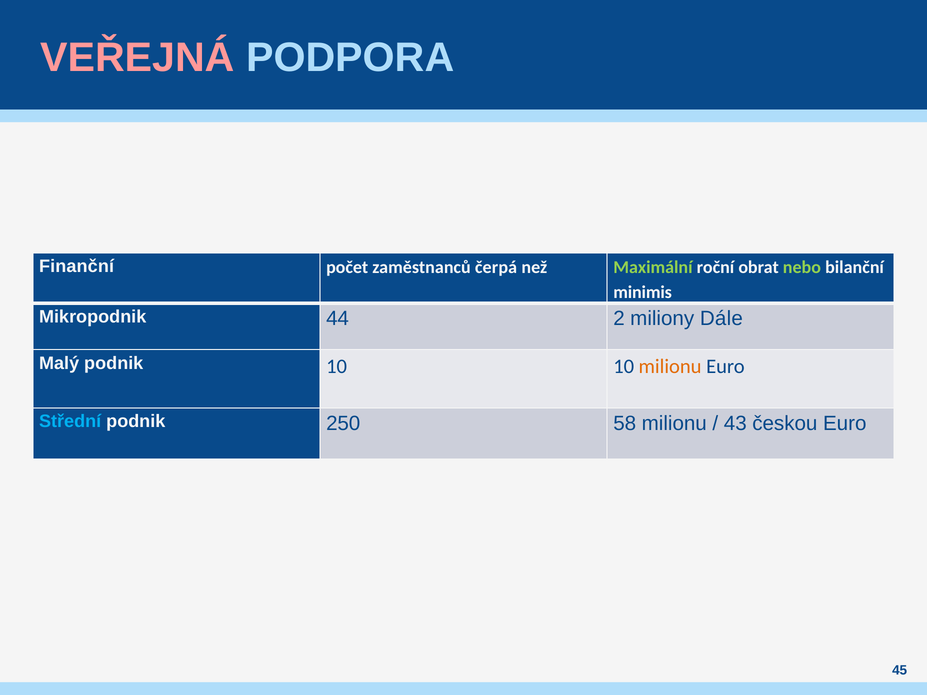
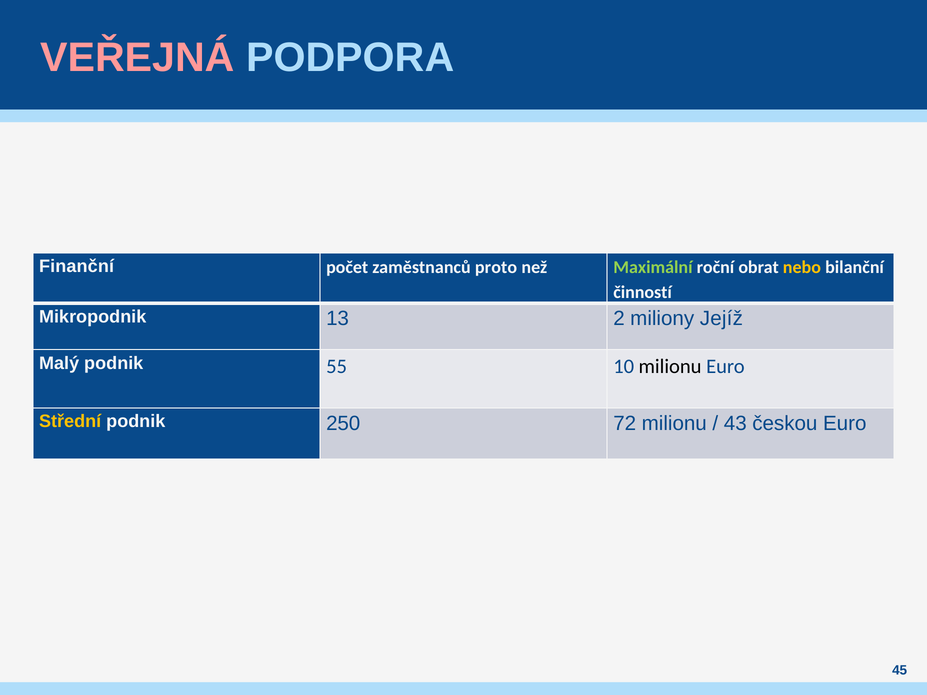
čerpá: čerpá -> proto (496, 267)
nebo colour: light green -> yellow (802, 267)
minimis: minimis -> činností (643, 293)
44: 44 -> 13 (338, 318)
Dále: Dále -> Jejíž (721, 318)
podnik 10: 10 -> 55 (337, 366)
milionu colour: orange -> black (670, 366)
Střední colour: light blue -> yellow (70, 422)
58: 58 -> 72 (625, 423)
